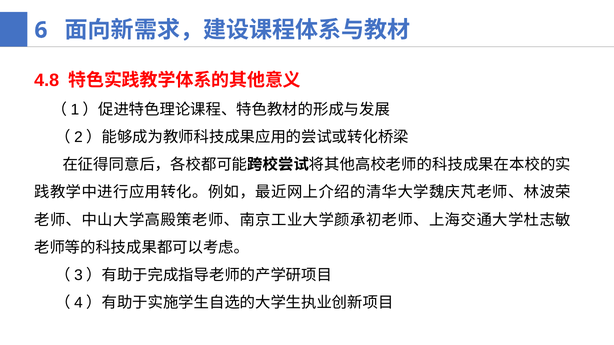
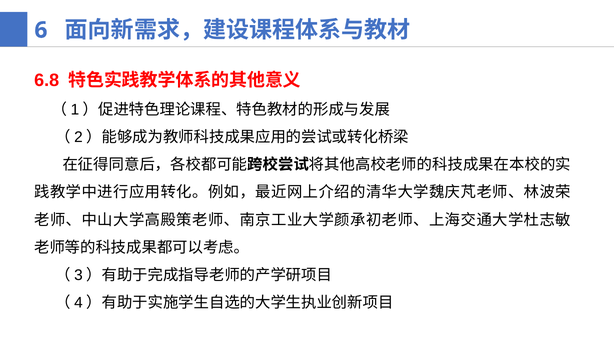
4.8: 4.8 -> 6.8 (47, 81)
